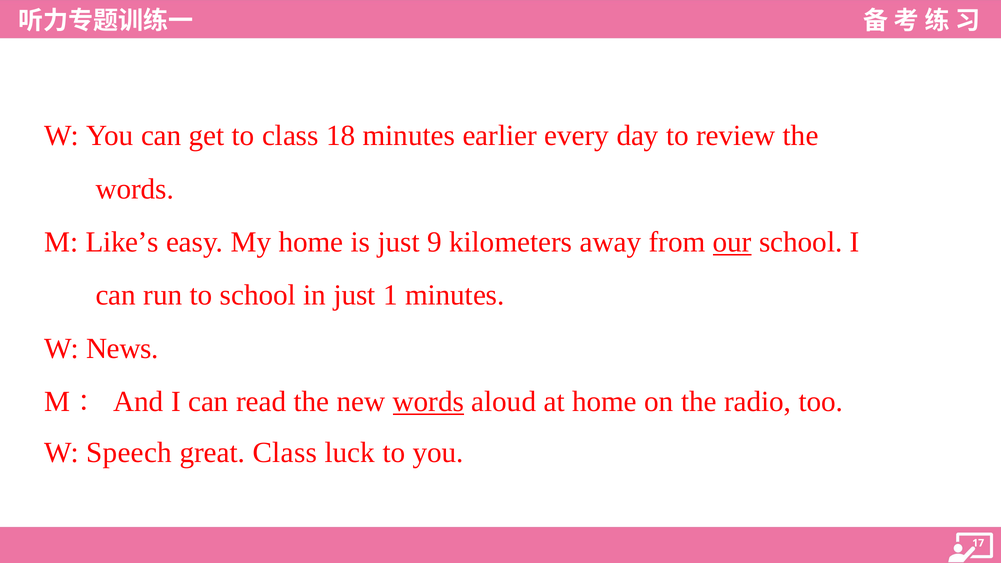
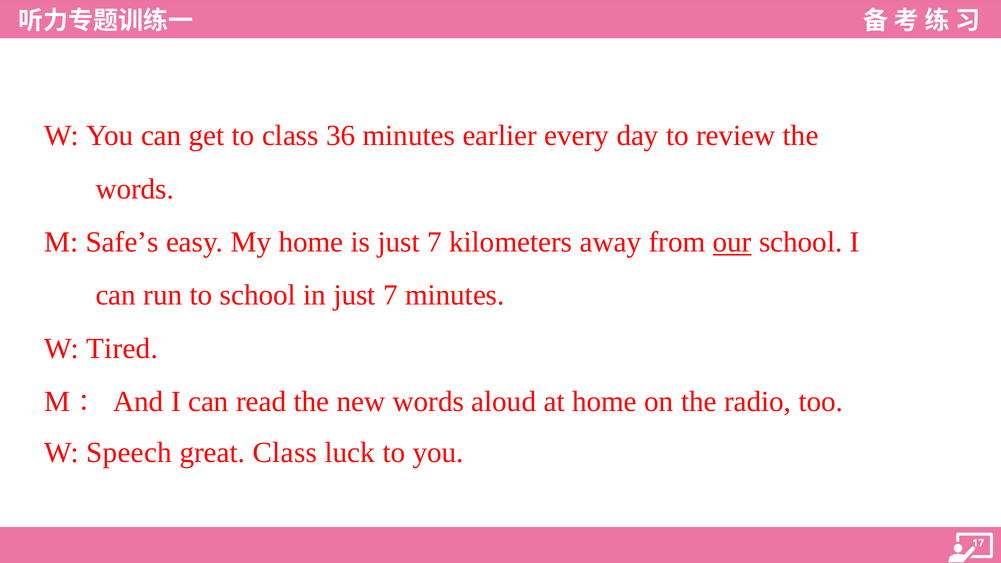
18: 18 -> 36 (341, 136)
Like’s: Like’s -> Safe’s (122, 242)
is just 9: 9 -> 7 (435, 242)
in just 1: 1 -> 7 (390, 295)
News: News -> Tired (122, 348)
words underline: present -> none (428, 402)
